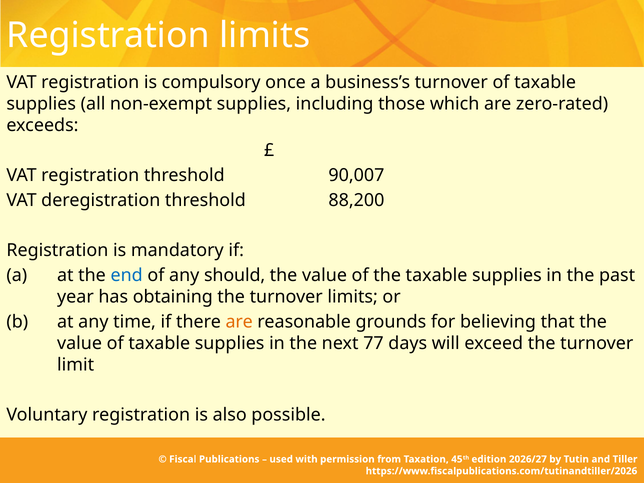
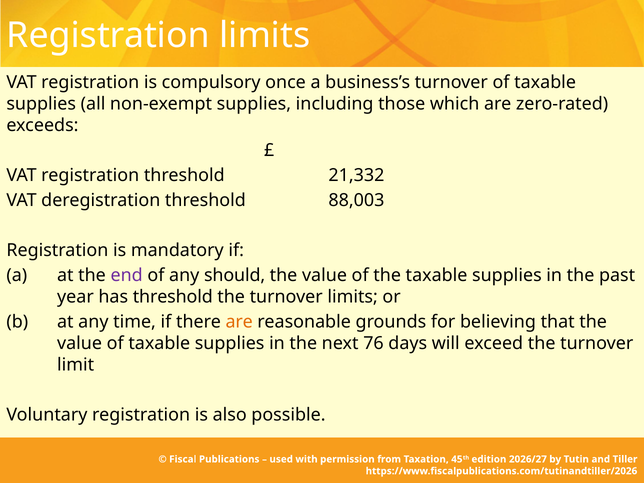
90,007: 90,007 -> 21,332 (356, 175)
88,200: 88,200 -> 88,003 (356, 200)
end colour: blue -> purple (127, 275)
has obtaining: obtaining -> threshold (173, 297)
77: 77 -> 76 (373, 343)
